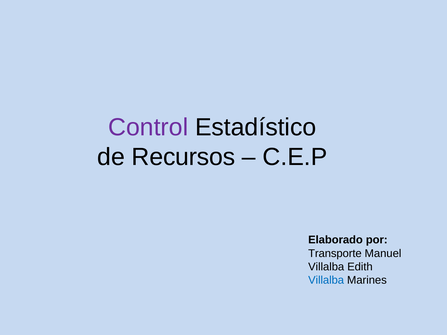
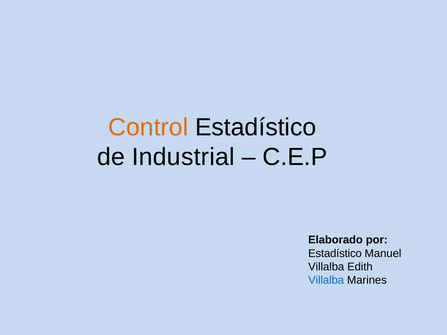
Control colour: purple -> orange (148, 127)
Recursos: Recursos -> Industrial (183, 157)
Transporte: Transporte -> Estadístico (335, 254)
